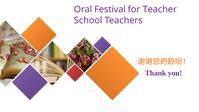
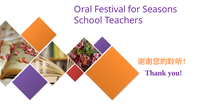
Teacher: Teacher -> Seasons (160, 9)
